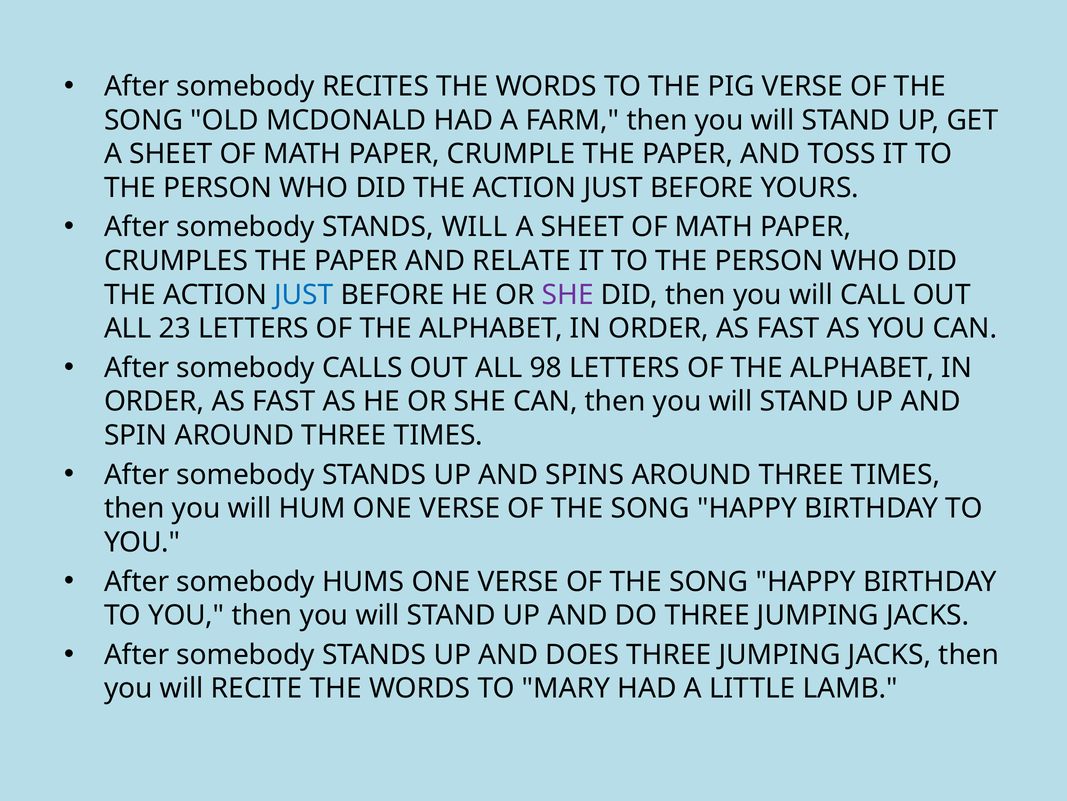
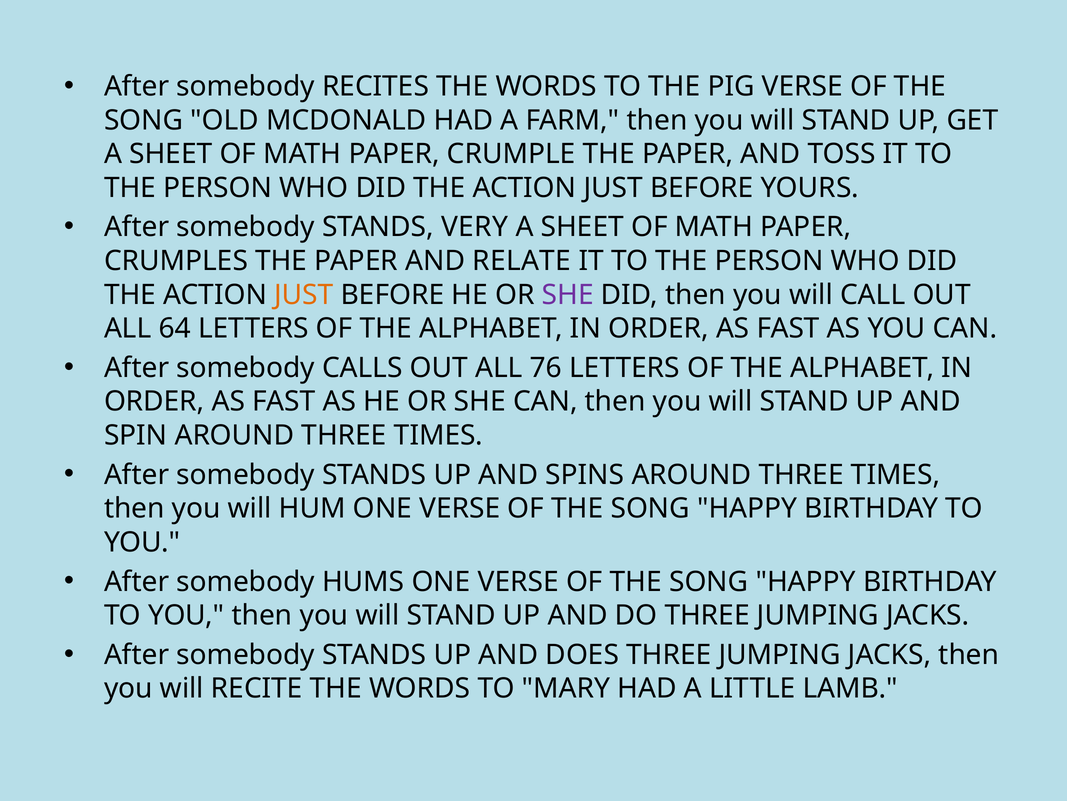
STANDS WILL: WILL -> VERY (475, 227)
JUST colour: blue -> orange (304, 294)
23: 23 -> 64 (175, 328)
98: 98 -> 76 (546, 368)
